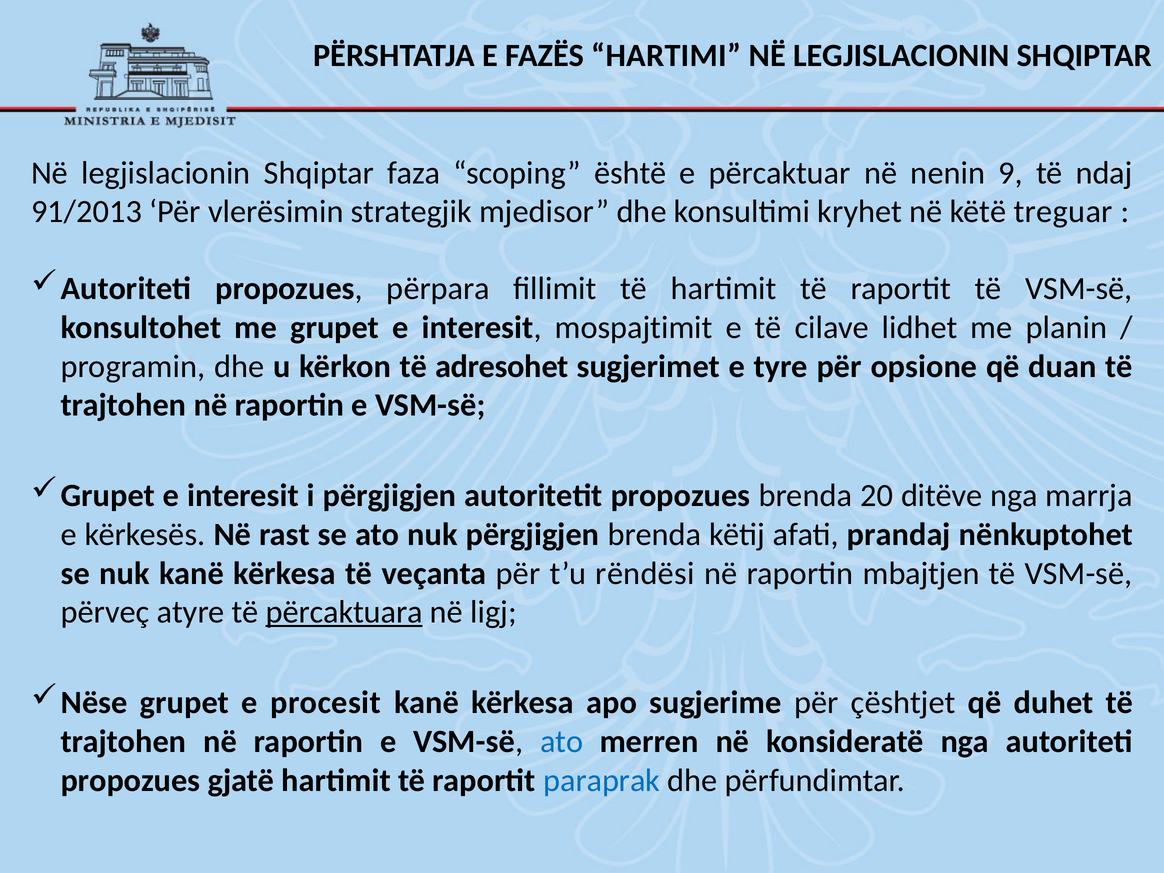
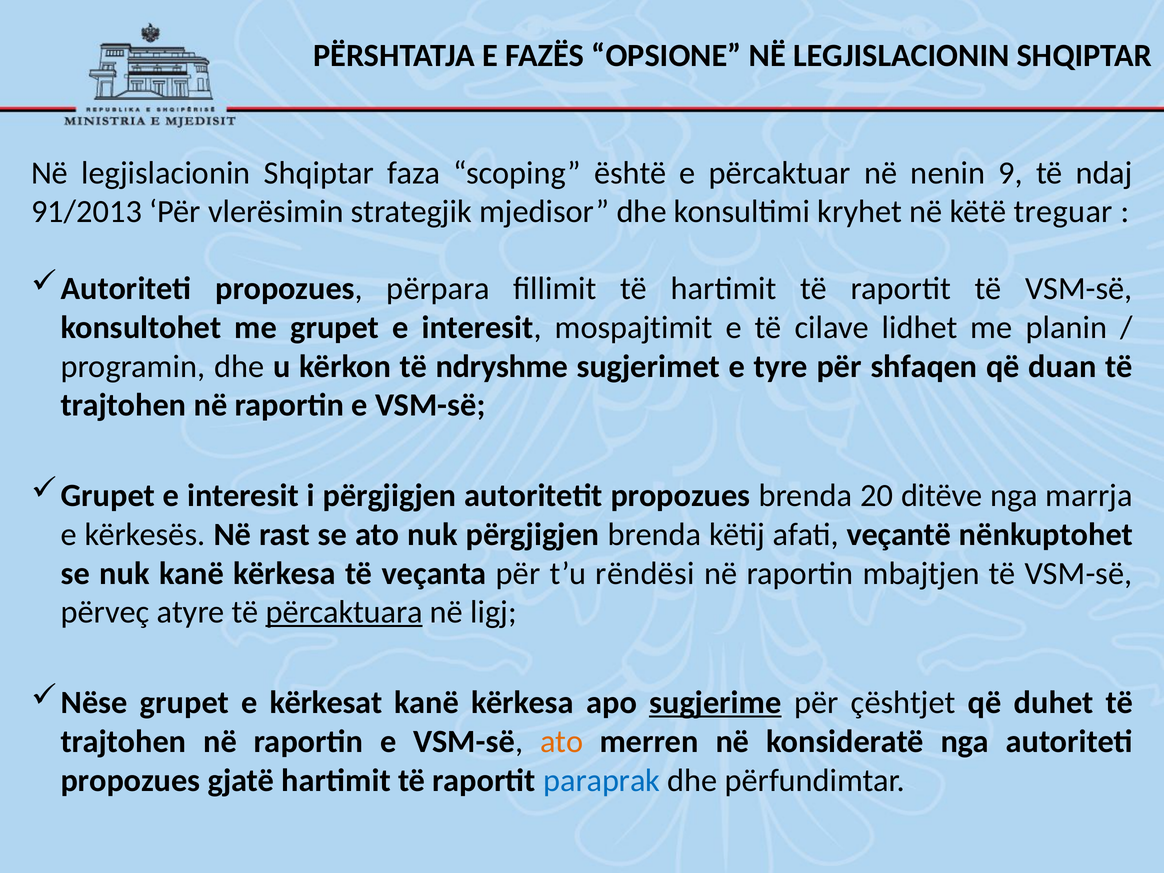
HARTIMI: HARTIMI -> OPSIONE (667, 56)
adresohet: adresohet -> ndryshme (502, 366)
opsione: opsione -> shfaqen (924, 366)
prandaj: prandaj -> veçantë (899, 535)
procesit: procesit -> kërkesat (326, 703)
sugjerime underline: none -> present (715, 703)
ato colour: blue -> orange (562, 742)
